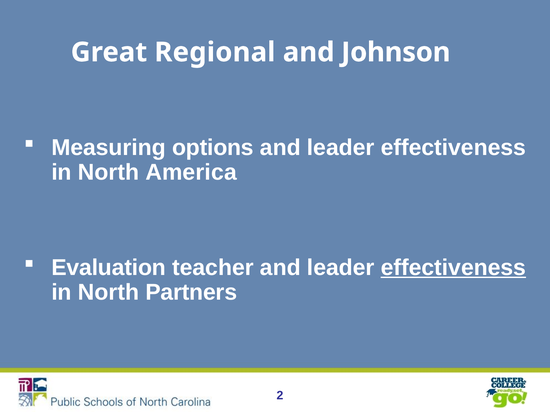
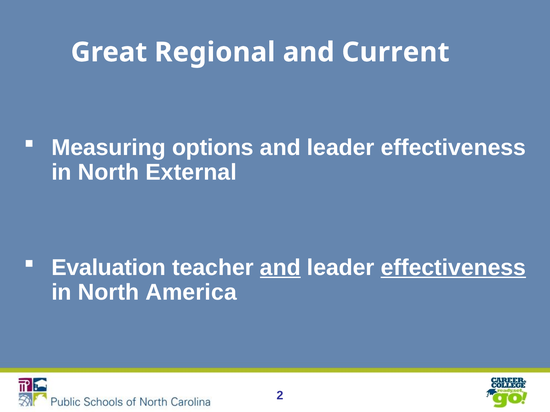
Johnson: Johnson -> Current (396, 52)
America: America -> External (191, 173)
and underline: none -> present (280, 268)
Partners: Partners -> America (191, 293)
